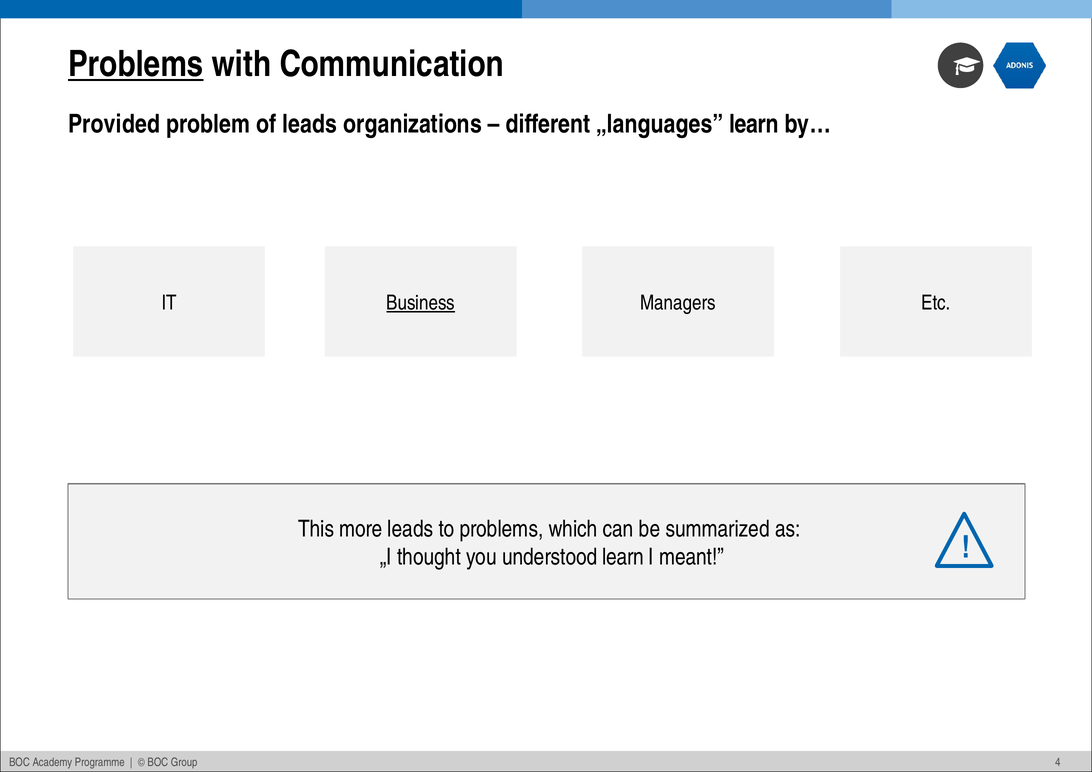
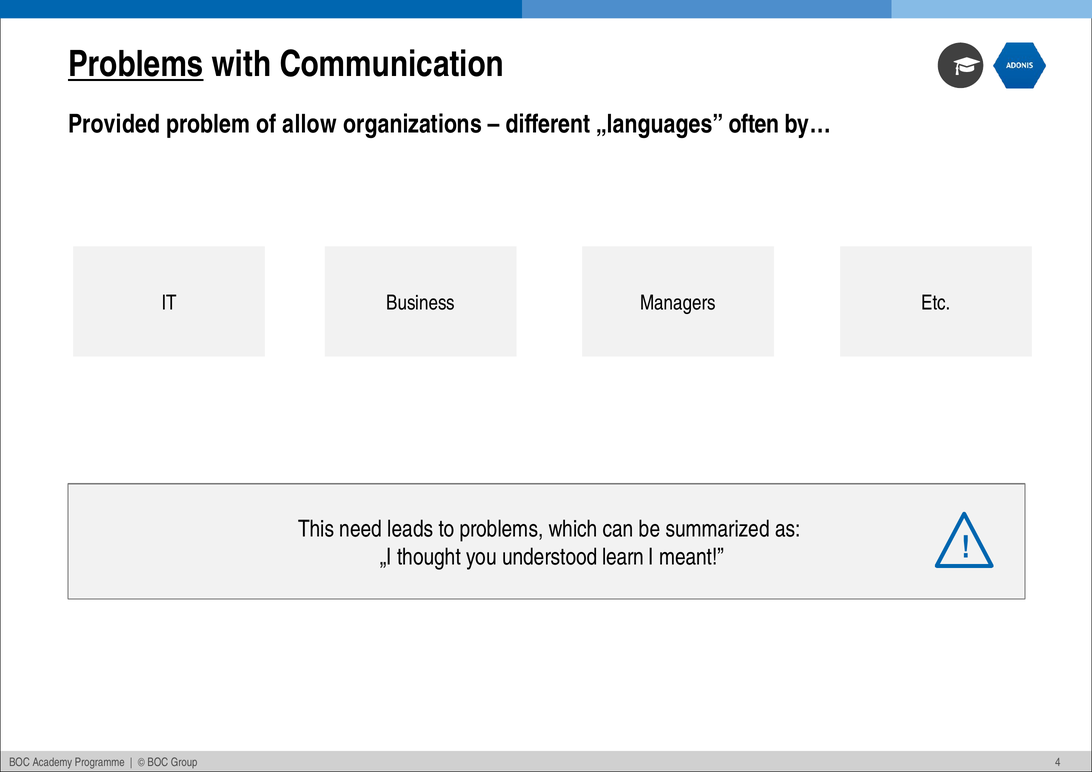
of leads: leads -> allow (310, 124)
„languages learn: learn -> often (754, 124)
Business underline: present -> none (421, 303)
more: more -> need (361, 529)
